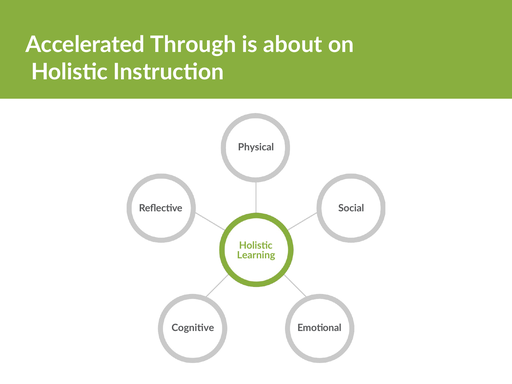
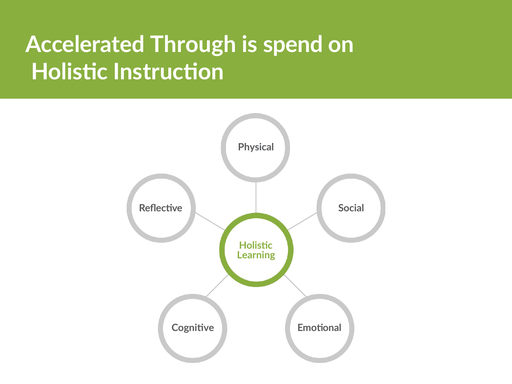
about: about -> spend (293, 45)
